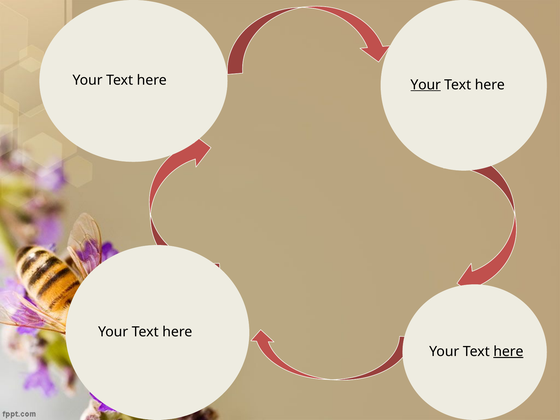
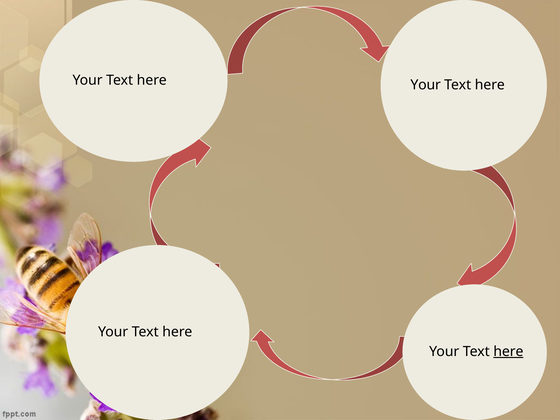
Your underline: present -> none (426, 85)
